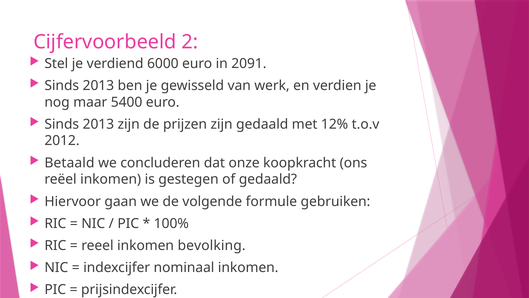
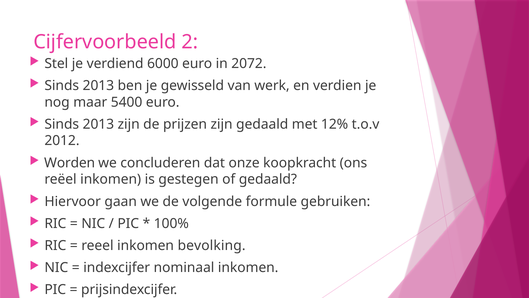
2091: 2091 -> 2072 (249, 63)
Betaald: Betaald -> Worden (70, 163)
